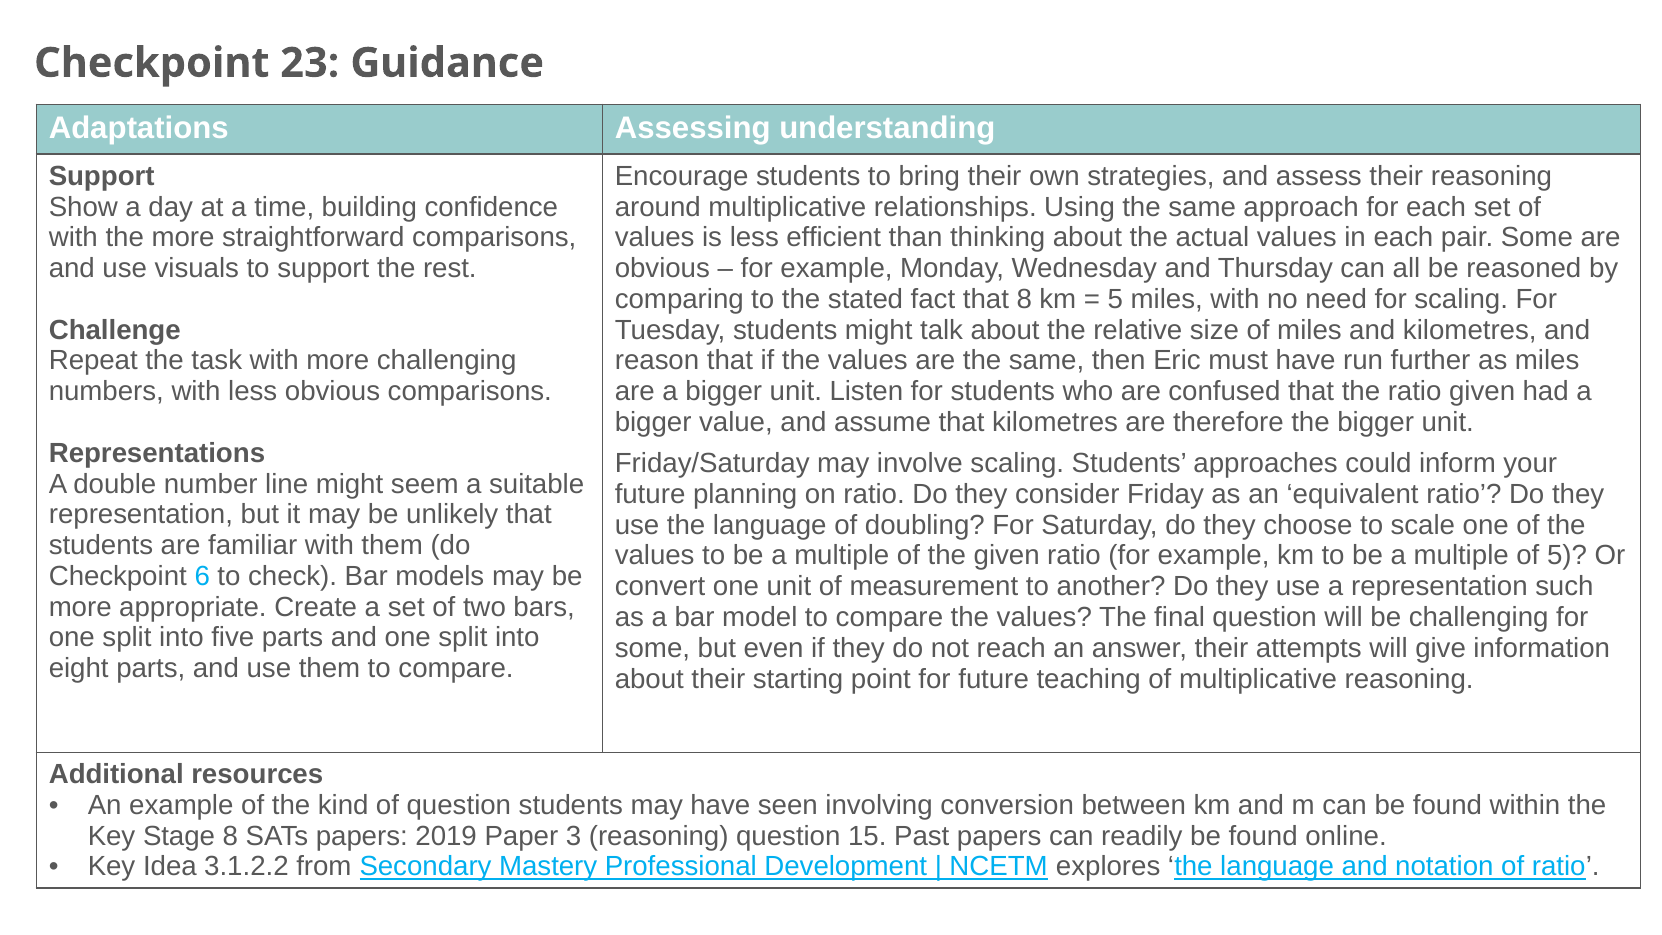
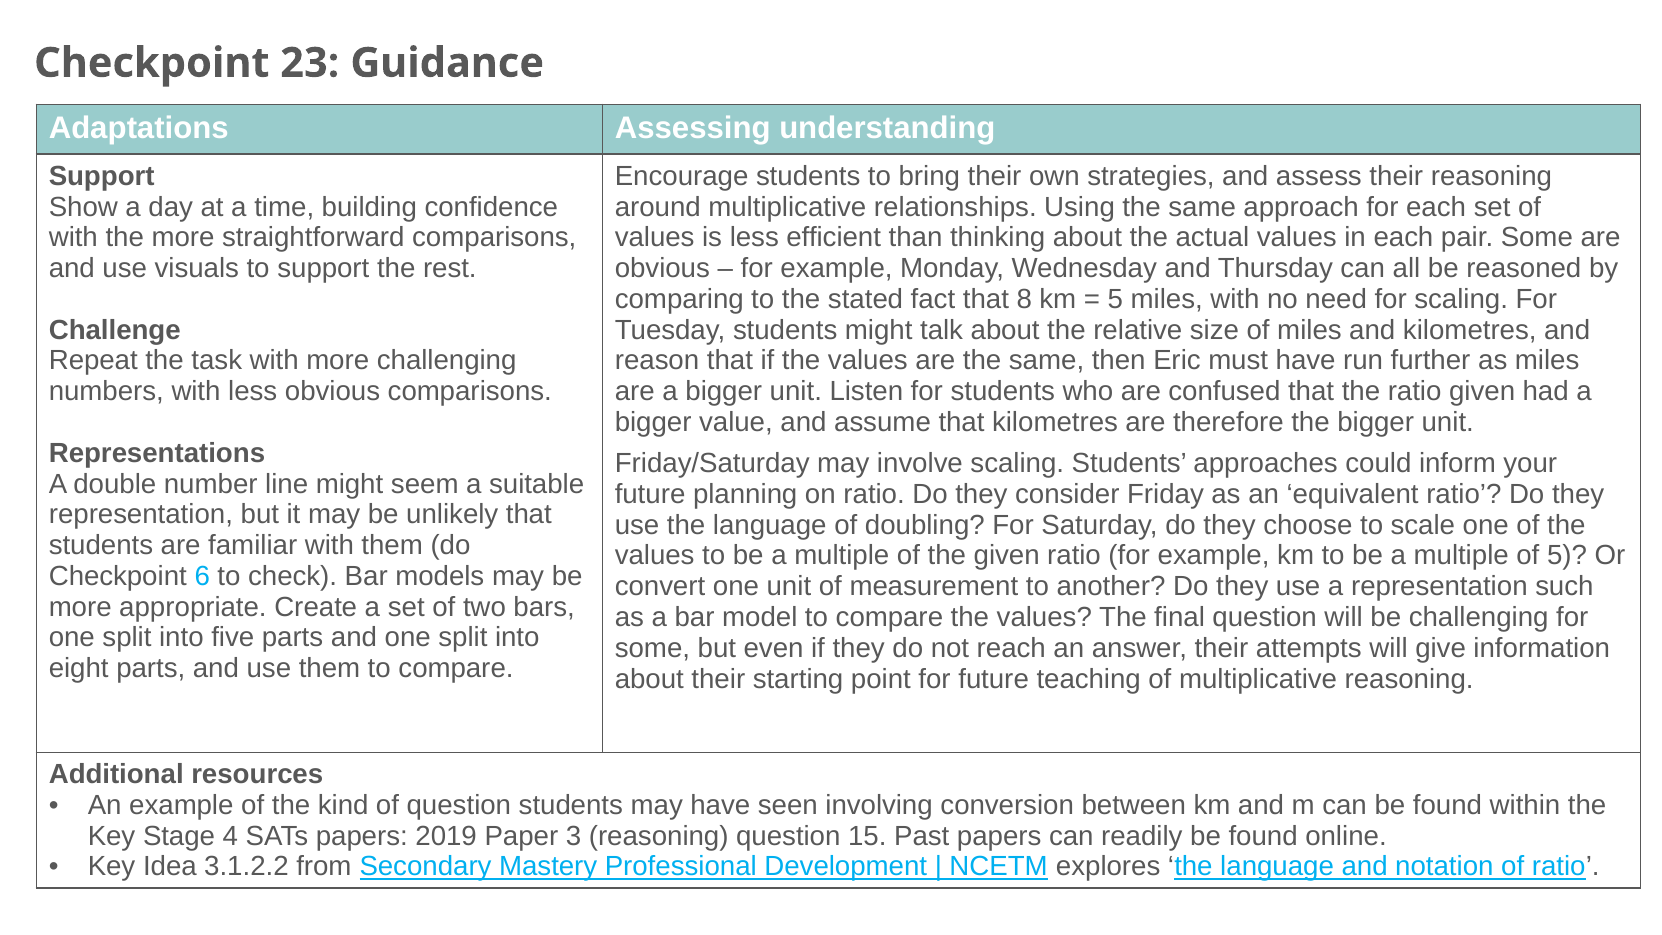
Stage 8: 8 -> 4 (230, 836)
